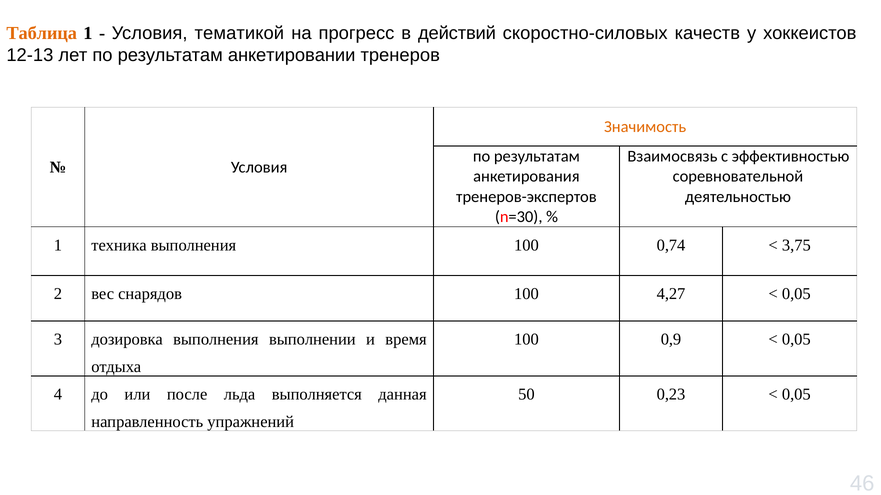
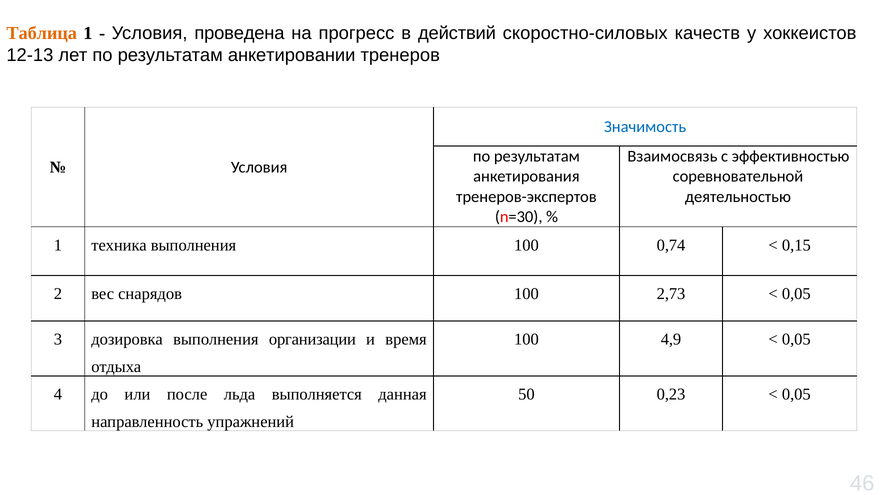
тематикой: тематикой -> проведена (239, 33)
Значимость colour: orange -> blue (645, 127)
3,75: 3,75 -> 0,15 (796, 245)
4,27: 4,27 -> 2,73 (671, 294)
выполнении: выполнении -> организации (312, 340)
0,9: 0,9 -> 4,9 (671, 340)
